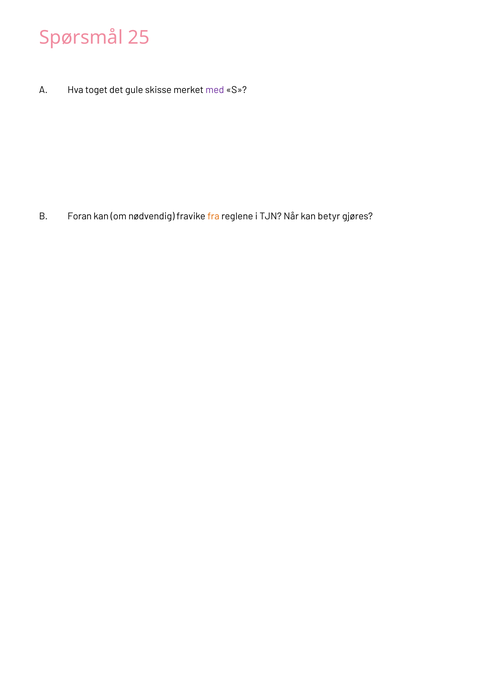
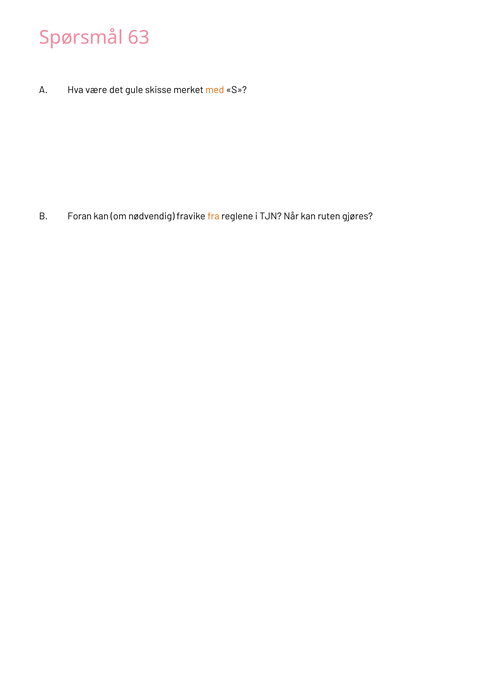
25: 25 -> 63 (139, 37)
toget: toget -> være (96, 90)
med colour: purple -> orange (215, 90)
betyr: betyr -> ruten (329, 216)
